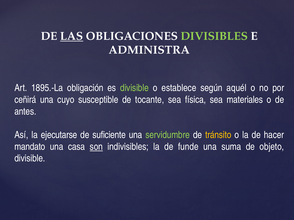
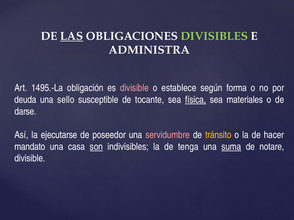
1895.-La: 1895.-La -> 1495.-La (47, 88)
divisible colour: light green -> pink (134, 88)
aquél: aquél -> forma (237, 88)
ceñirá: ceñirá -> deuda (25, 100)
cuyo: cuyo -> sello (66, 100)
física underline: none -> present (195, 100)
antes: antes -> darse (25, 112)
suficiente: suficiente -> poseedor (109, 135)
servidumbre colour: light green -> pink (168, 135)
funde: funde -> tenga (188, 147)
suma underline: none -> present (231, 147)
objeto: objeto -> notare (272, 147)
